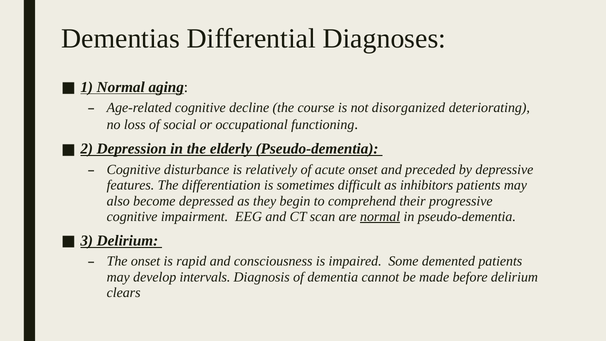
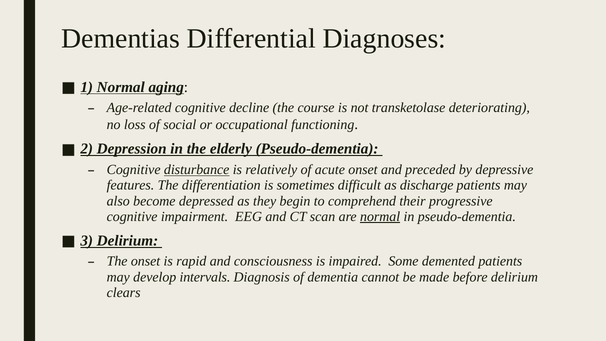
disorganized: disorganized -> transketolase (409, 108)
disturbance underline: none -> present (197, 170)
inhibitors: inhibitors -> discharge (427, 185)
